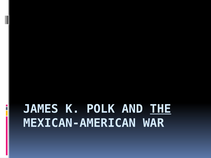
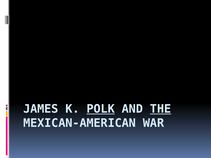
POLK underline: none -> present (101, 109)
